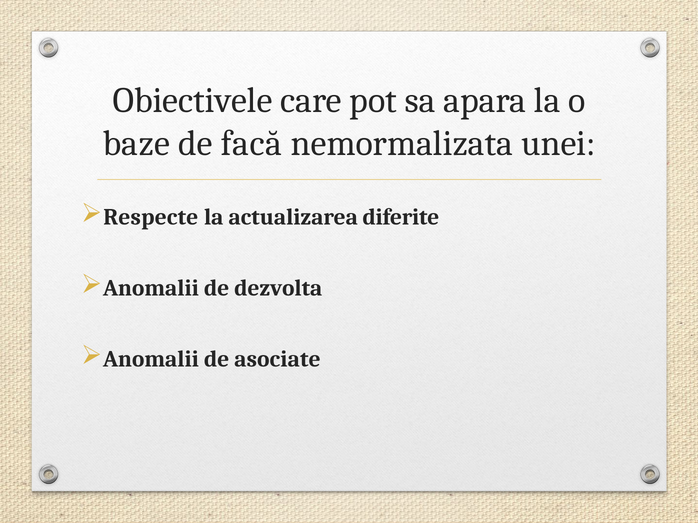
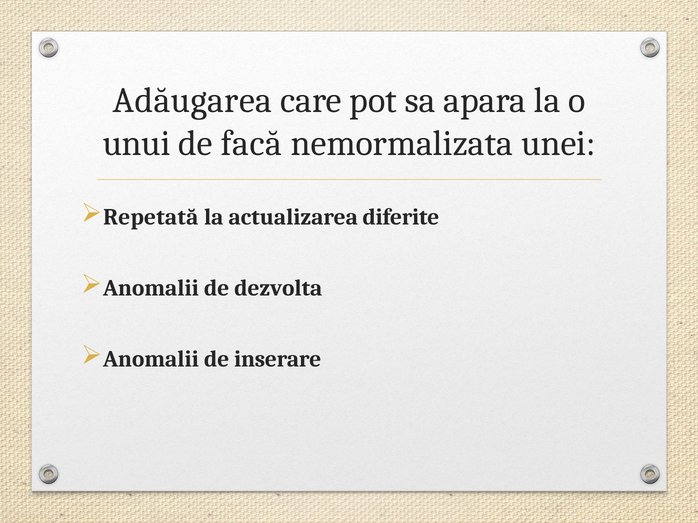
Obiectivele: Obiectivele -> Adăugarea (192, 101)
baze: baze -> unui (137, 144)
Respecte: Respecte -> Repetată (151, 217)
asociate: asociate -> inserare (278, 360)
